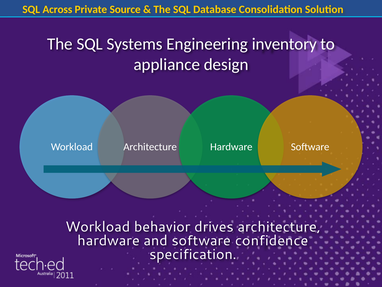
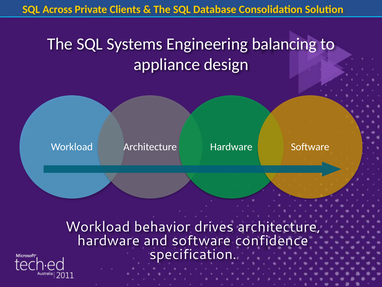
Source: Source -> Clients (125, 9)
inventory: inventory -> balancing (284, 44)
